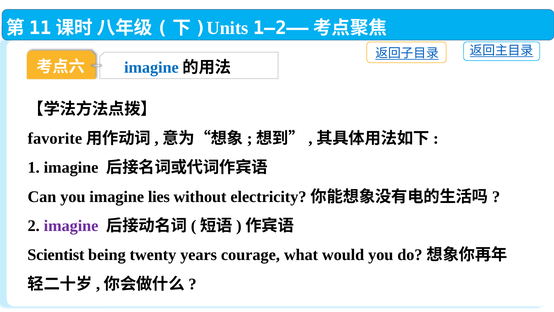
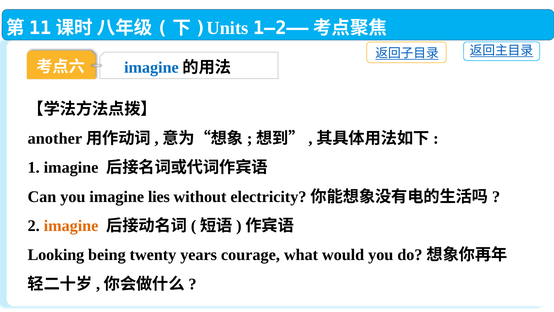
favorite: favorite -> another (55, 138)
imagine colour: purple -> orange (71, 226)
Scientist: Scientist -> Looking (56, 255)
